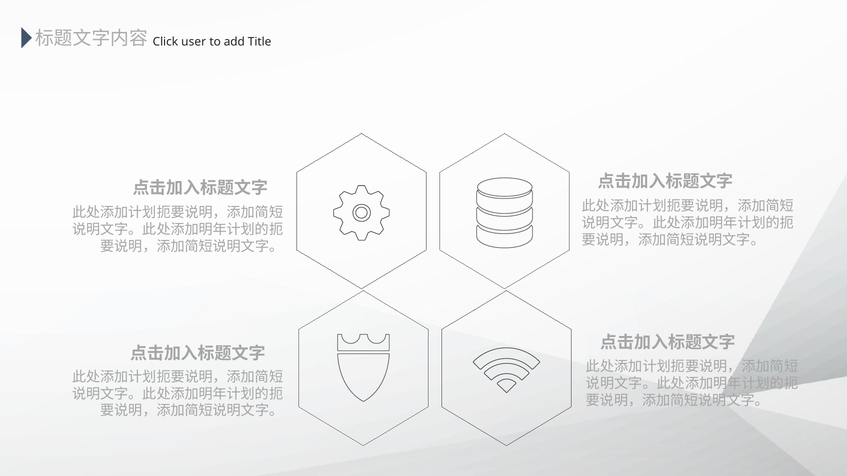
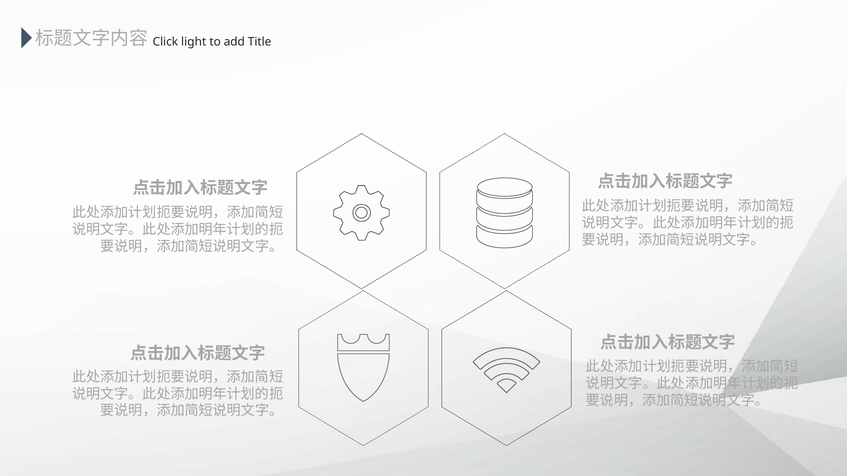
user: user -> light (194, 42)
